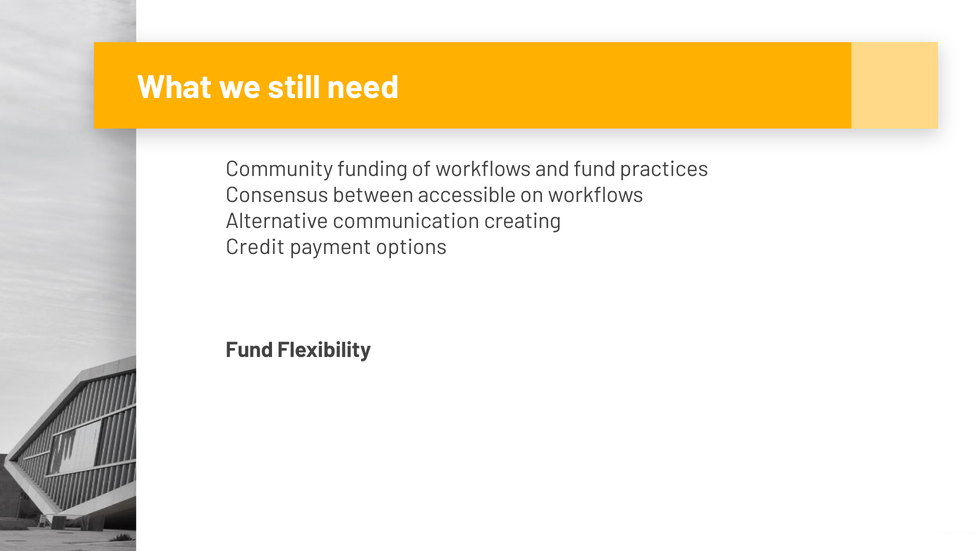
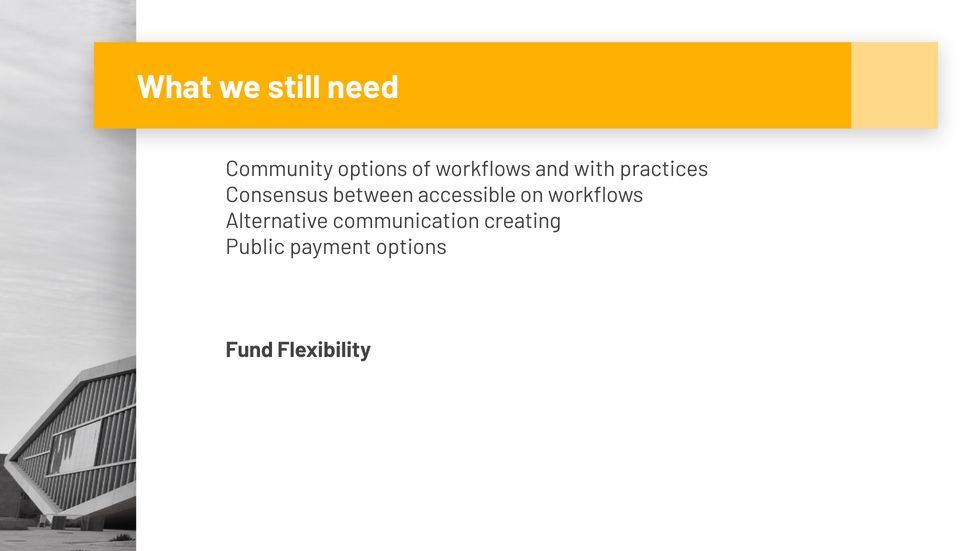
Community funding: funding -> options (373, 169)
and fund: fund -> with (595, 169)
Credit: Credit -> Public (255, 247)
